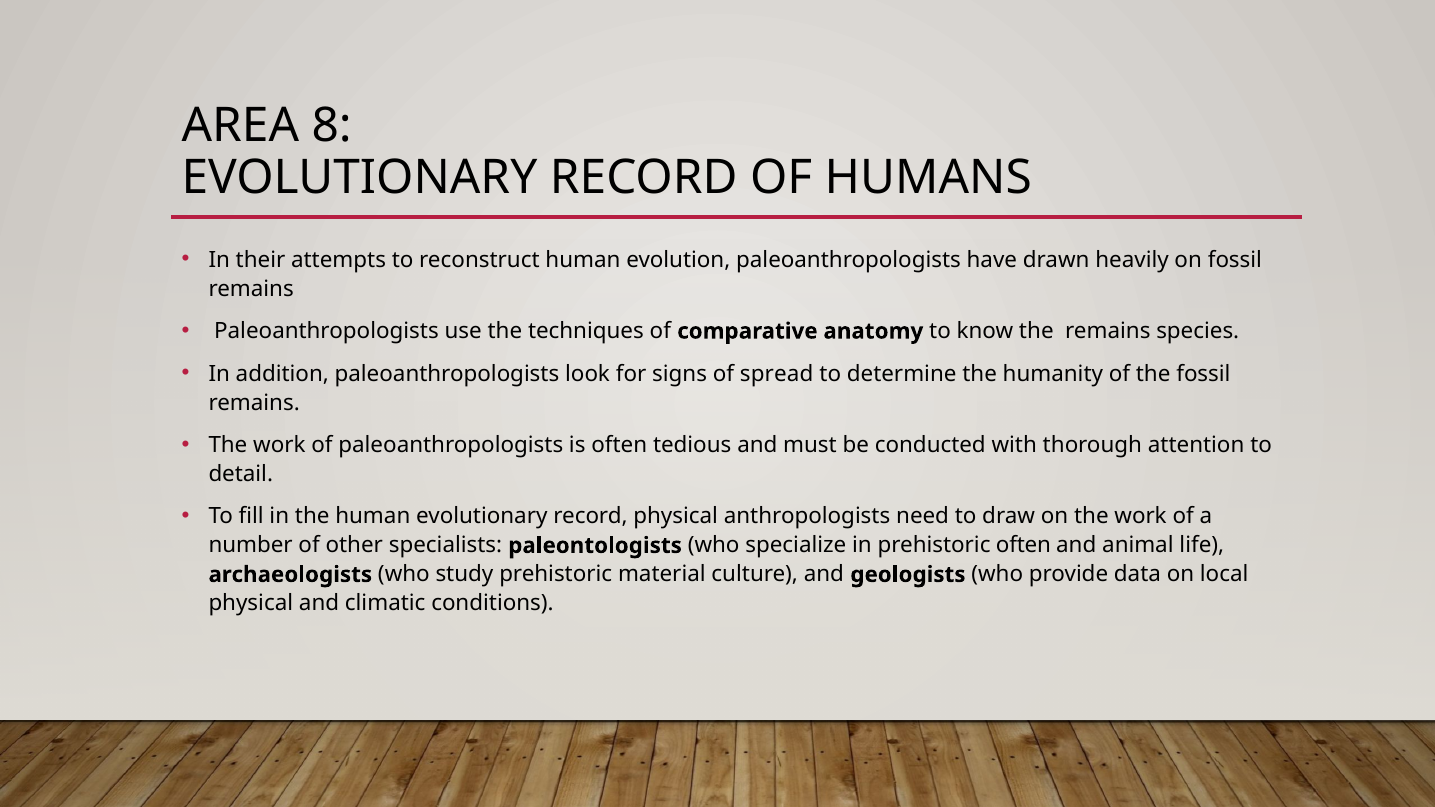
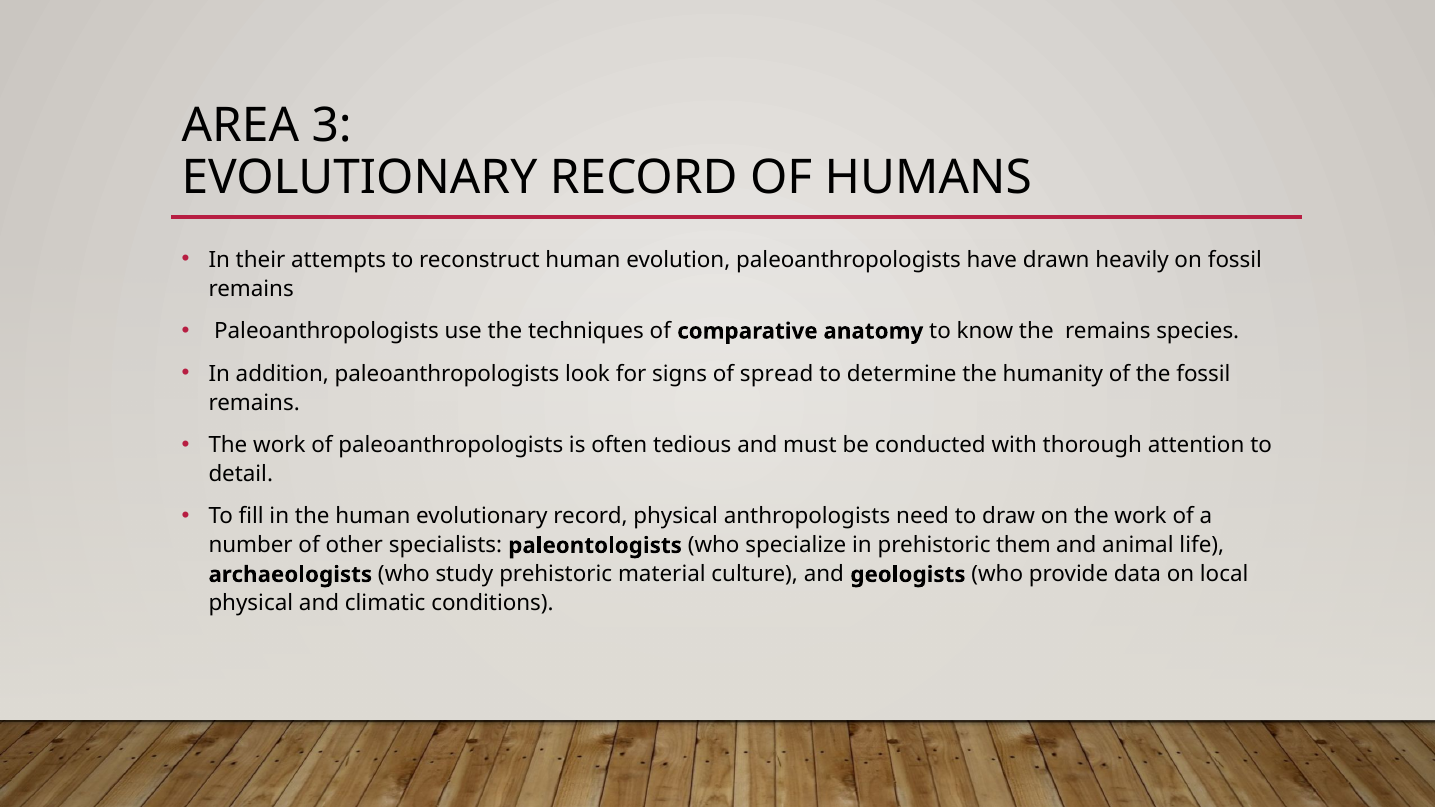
8: 8 -> 3 (332, 126)
prehistoric often: often -> them (1023, 546)
